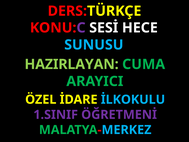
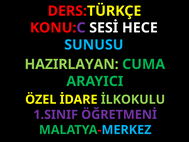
İLKOKULU colour: light blue -> light green (133, 99)
